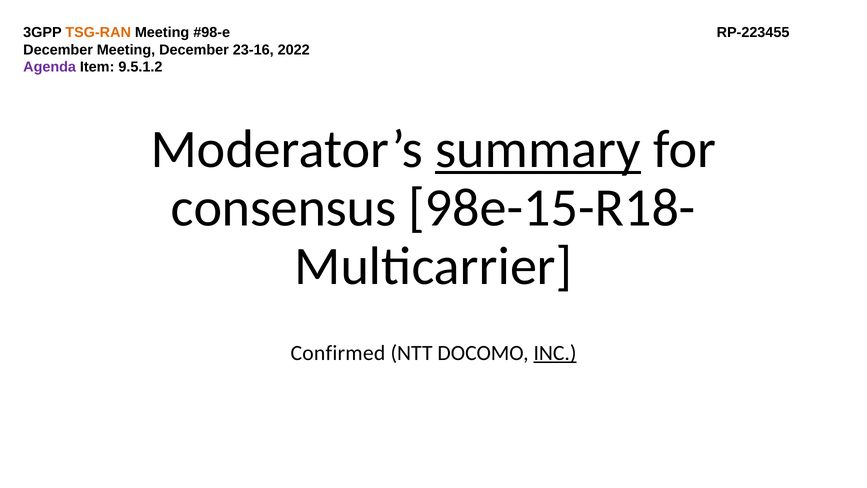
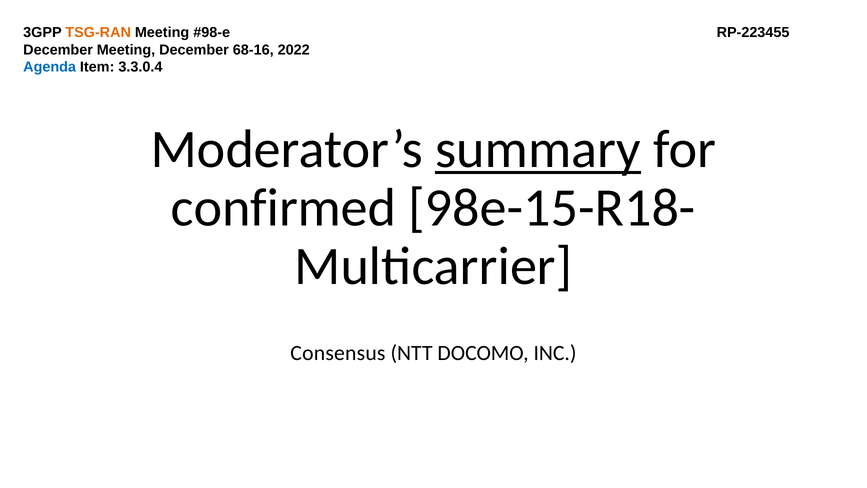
23-16: 23-16 -> 68-16 (253, 50)
Agenda colour: purple -> blue (50, 67)
9.5.1.2: 9.5.1.2 -> 3.3.0.4 (140, 67)
consensus: consensus -> confirmed (284, 208)
Confirmed: Confirmed -> Consensus (338, 353)
INC underline: present -> none (555, 353)
